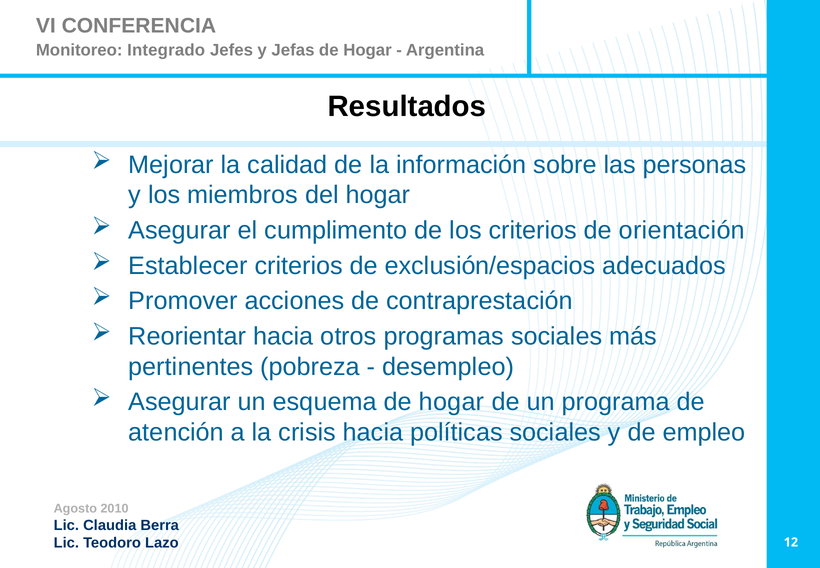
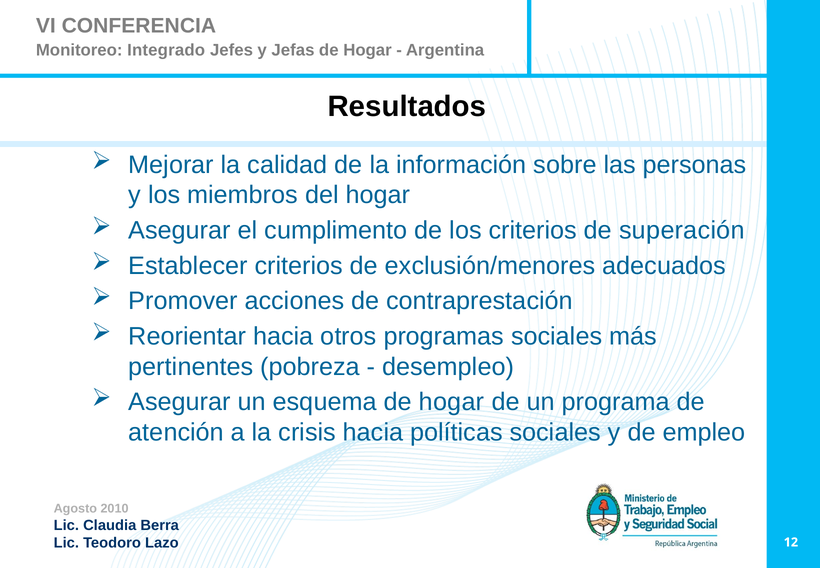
orientación: orientación -> superación (682, 230)
exclusión/espacios: exclusión/espacios -> exclusión/menores (490, 266)
